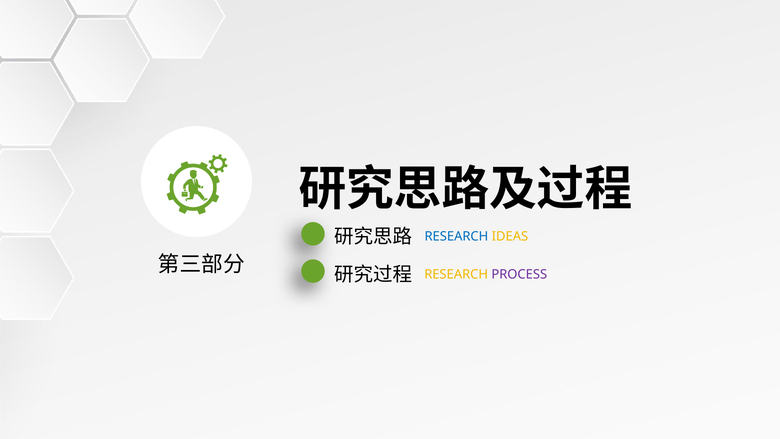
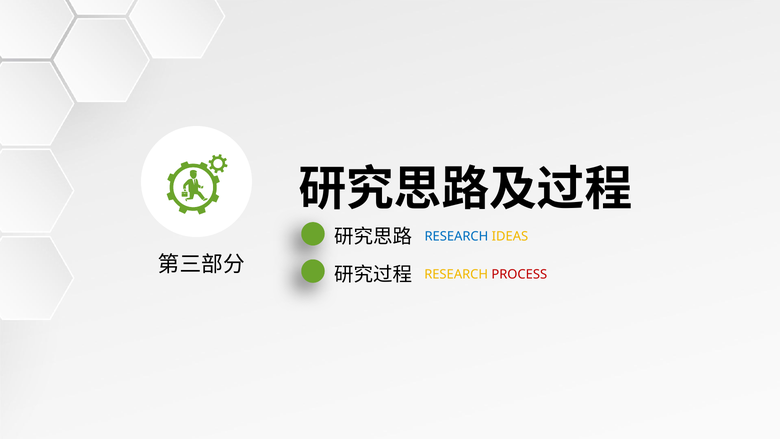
PROCESS colour: purple -> red (519, 274)
